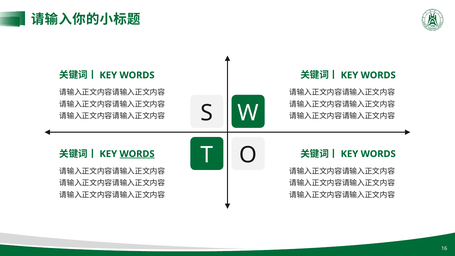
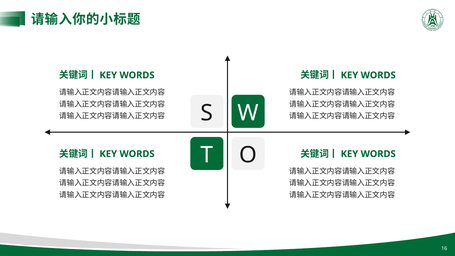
WORDS underline: present -> none (137, 154)
